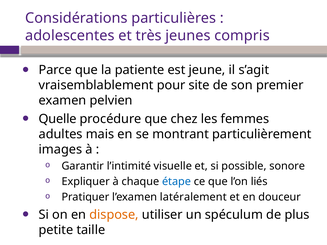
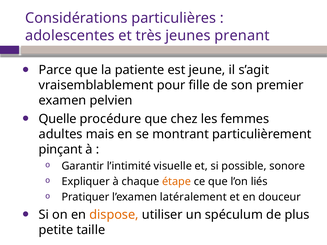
compris: compris -> prenant (242, 36)
site: site -> fille (199, 85)
images: images -> pinçant (61, 150)
étape colour: blue -> orange (177, 182)
